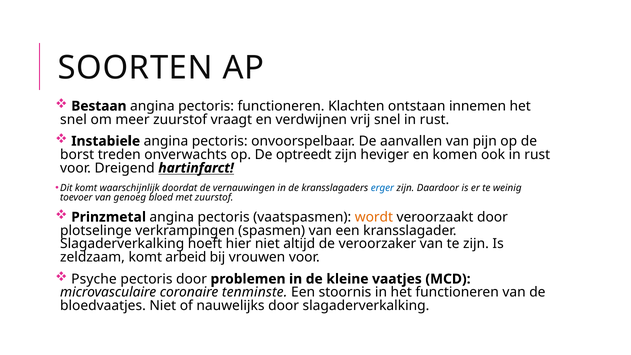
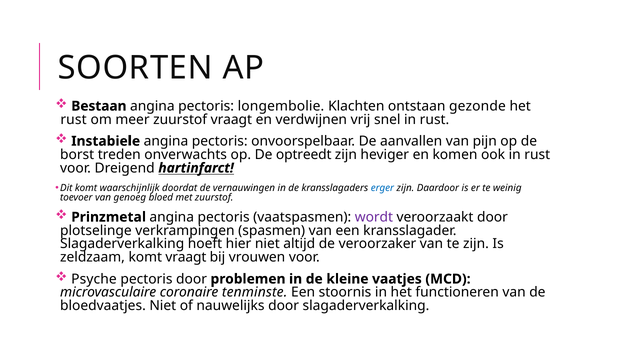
pectoris functioneren: functioneren -> longembolie (281, 106)
innemen: innemen -> gezonde (477, 106)
snel: snel -> rust (73, 119)
wordt colour: orange -> purple (374, 217)
komt arbeid: arbeid -> vraagt (186, 257)
